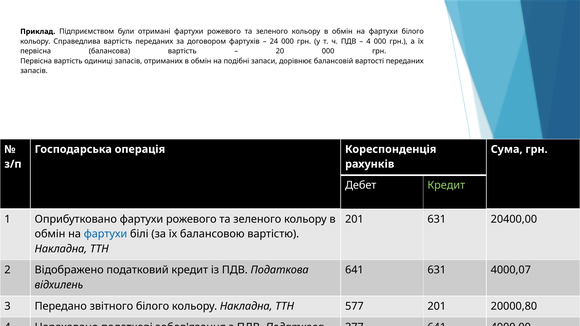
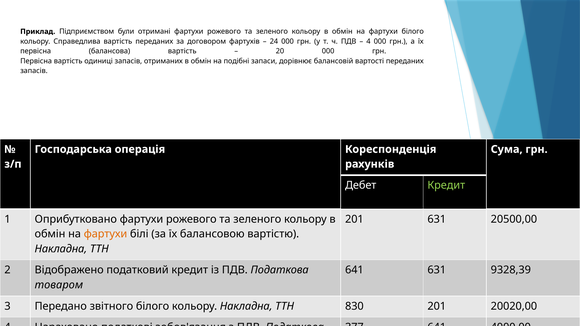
20400,00: 20400,00 -> 20500,00 (514, 219)
фартухи colour: blue -> orange (106, 234)
4000,07: 4000,07 -> 9328,39 (511, 270)
відхилень: відхилень -> товаром (59, 285)
577: 577 -> 830 (354, 306)
20000,80: 20000,80 -> 20020,00 (514, 306)
